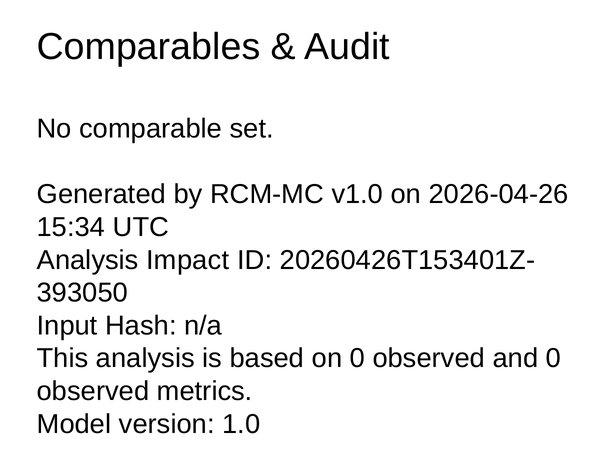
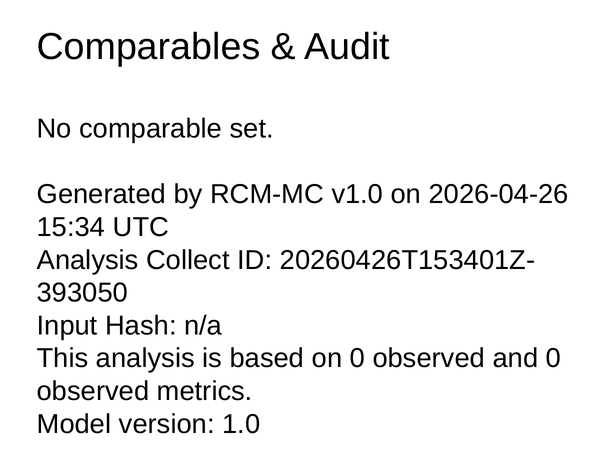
Impact: Impact -> Collect (188, 260)
